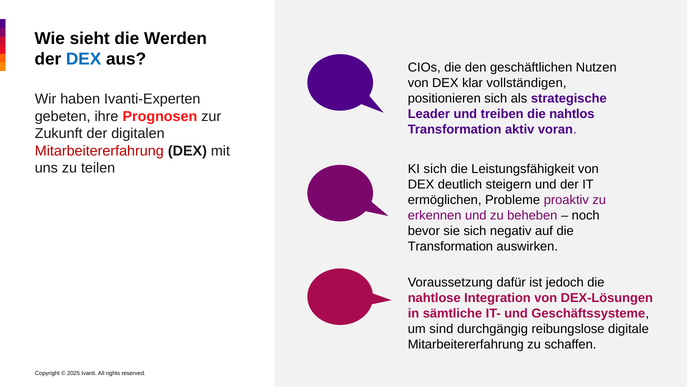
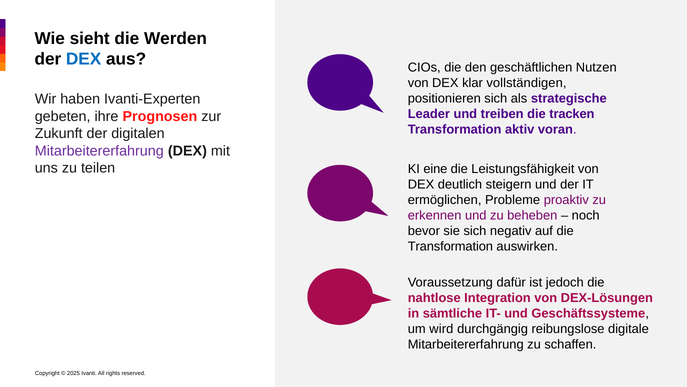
nahtlos: nahtlos -> tracken (572, 114)
Mitarbeitererfahrung colour: red -> purple (99, 151)
KI sich: sich -> eine (435, 169)
sind: sind -> wird (441, 329)
